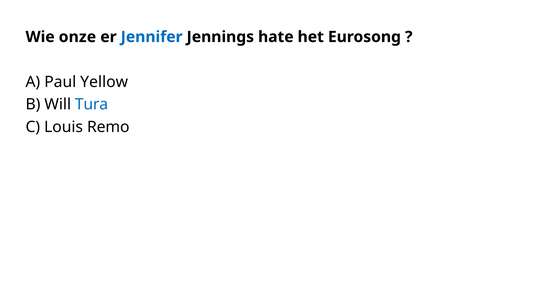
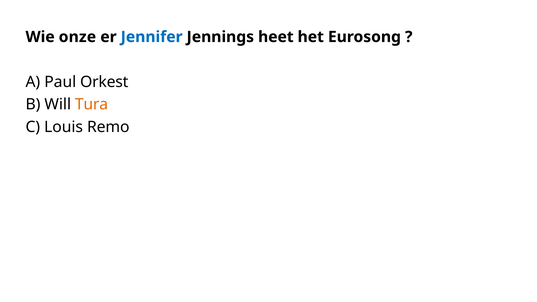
hate: hate -> heet (276, 37)
Yellow: Yellow -> Orkest (104, 82)
Tura colour: blue -> orange (91, 104)
